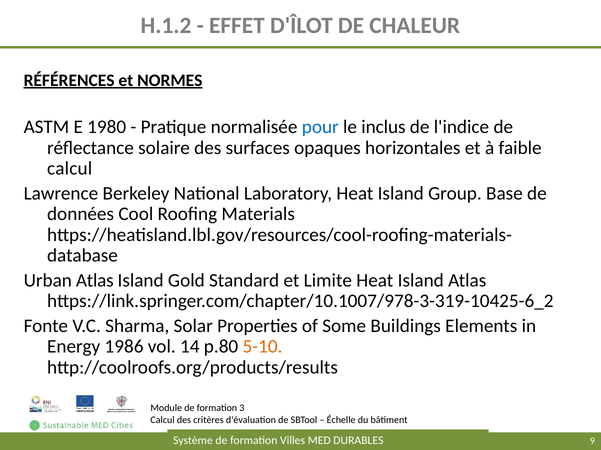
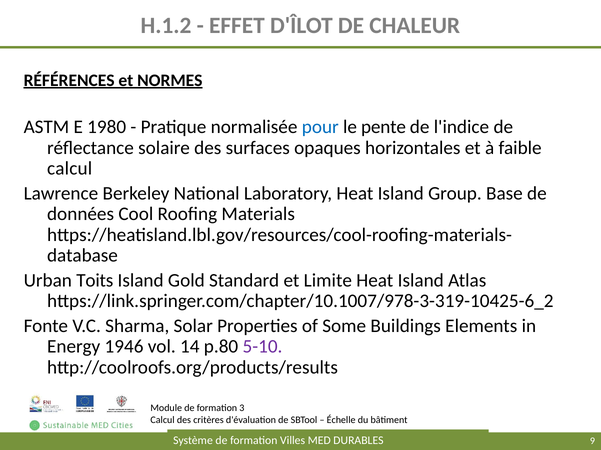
inclus: inclus -> pente (384, 127)
Urban Atlas: Atlas -> Toits (95, 281)
1986: 1986 -> 1946 (124, 347)
5-10 colour: orange -> purple (263, 347)
